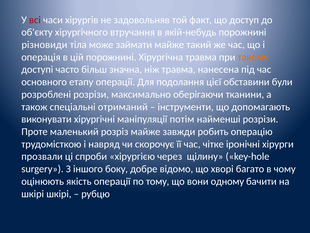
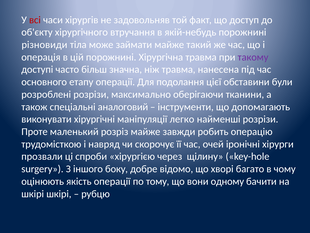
такому colour: orange -> purple (253, 57)
отриманий: отриманий -> аналоговий (123, 107)
потім: потім -> легко (182, 119)
чітке: чітке -> очей (213, 144)
